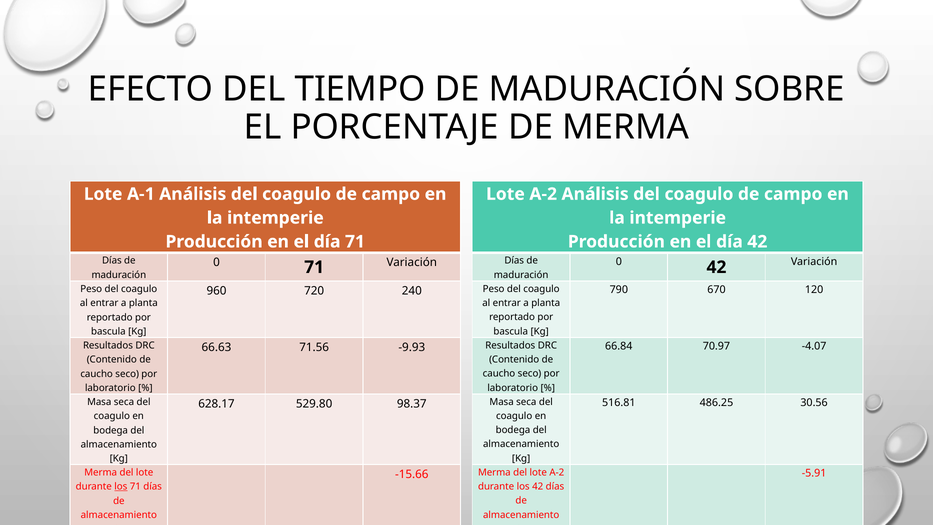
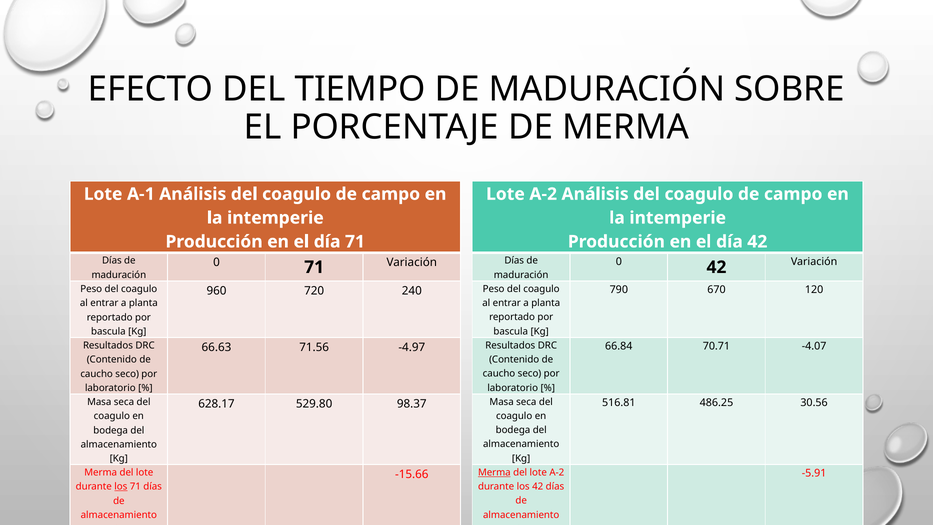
70.97: 70.97 -> 70.71 (716, 346)
-9.93: -9.93 -> -4.97 (412, 347)
Merma underline: none -> present (494, 472)
